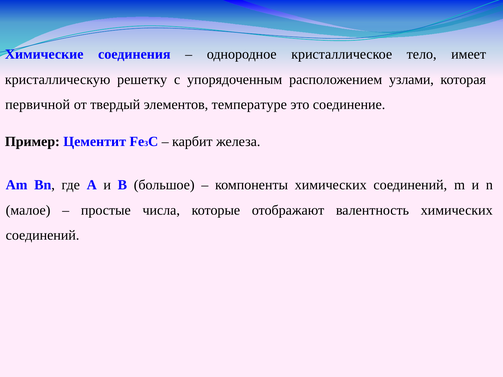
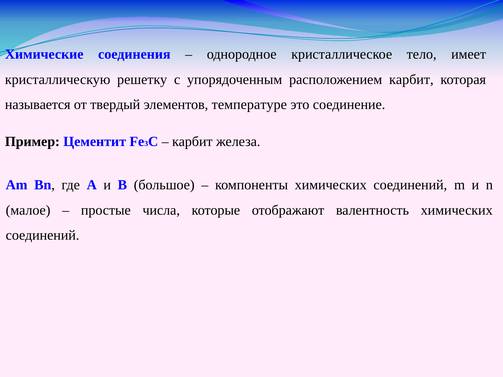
расположением узлами: узлами -> карбит (411, 79)
первичной: первичной -> называется (38, 105)
